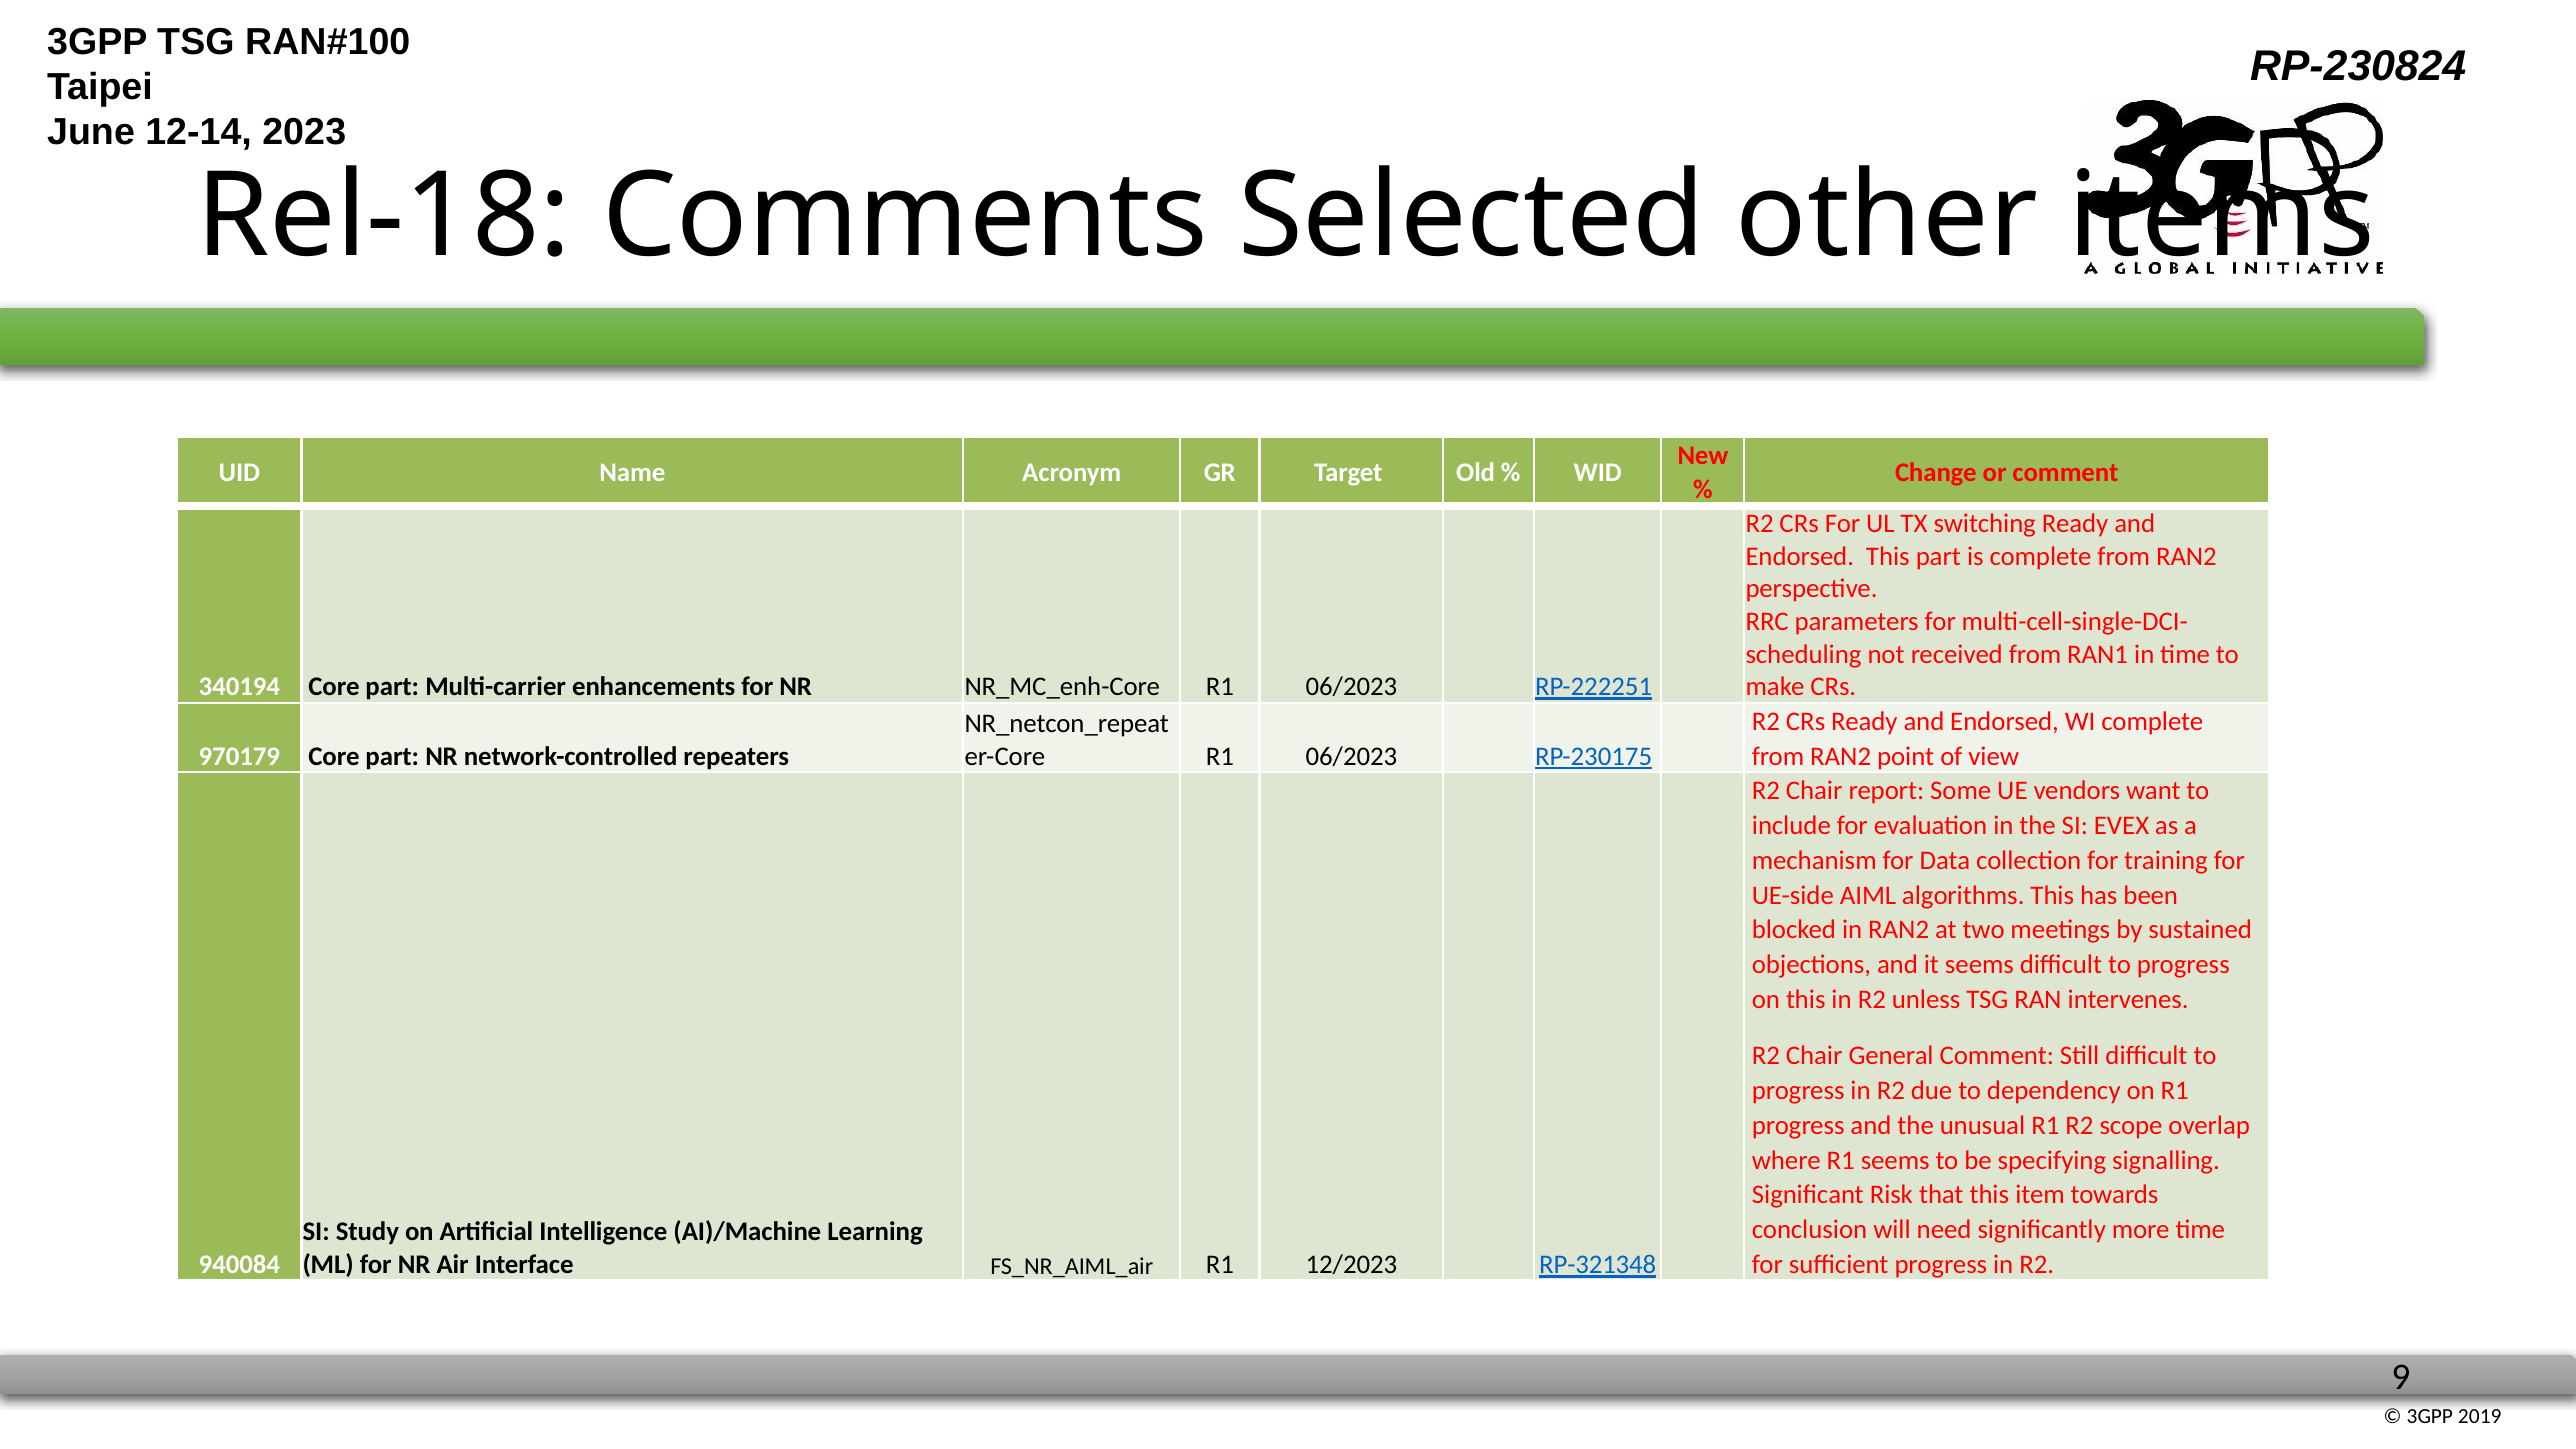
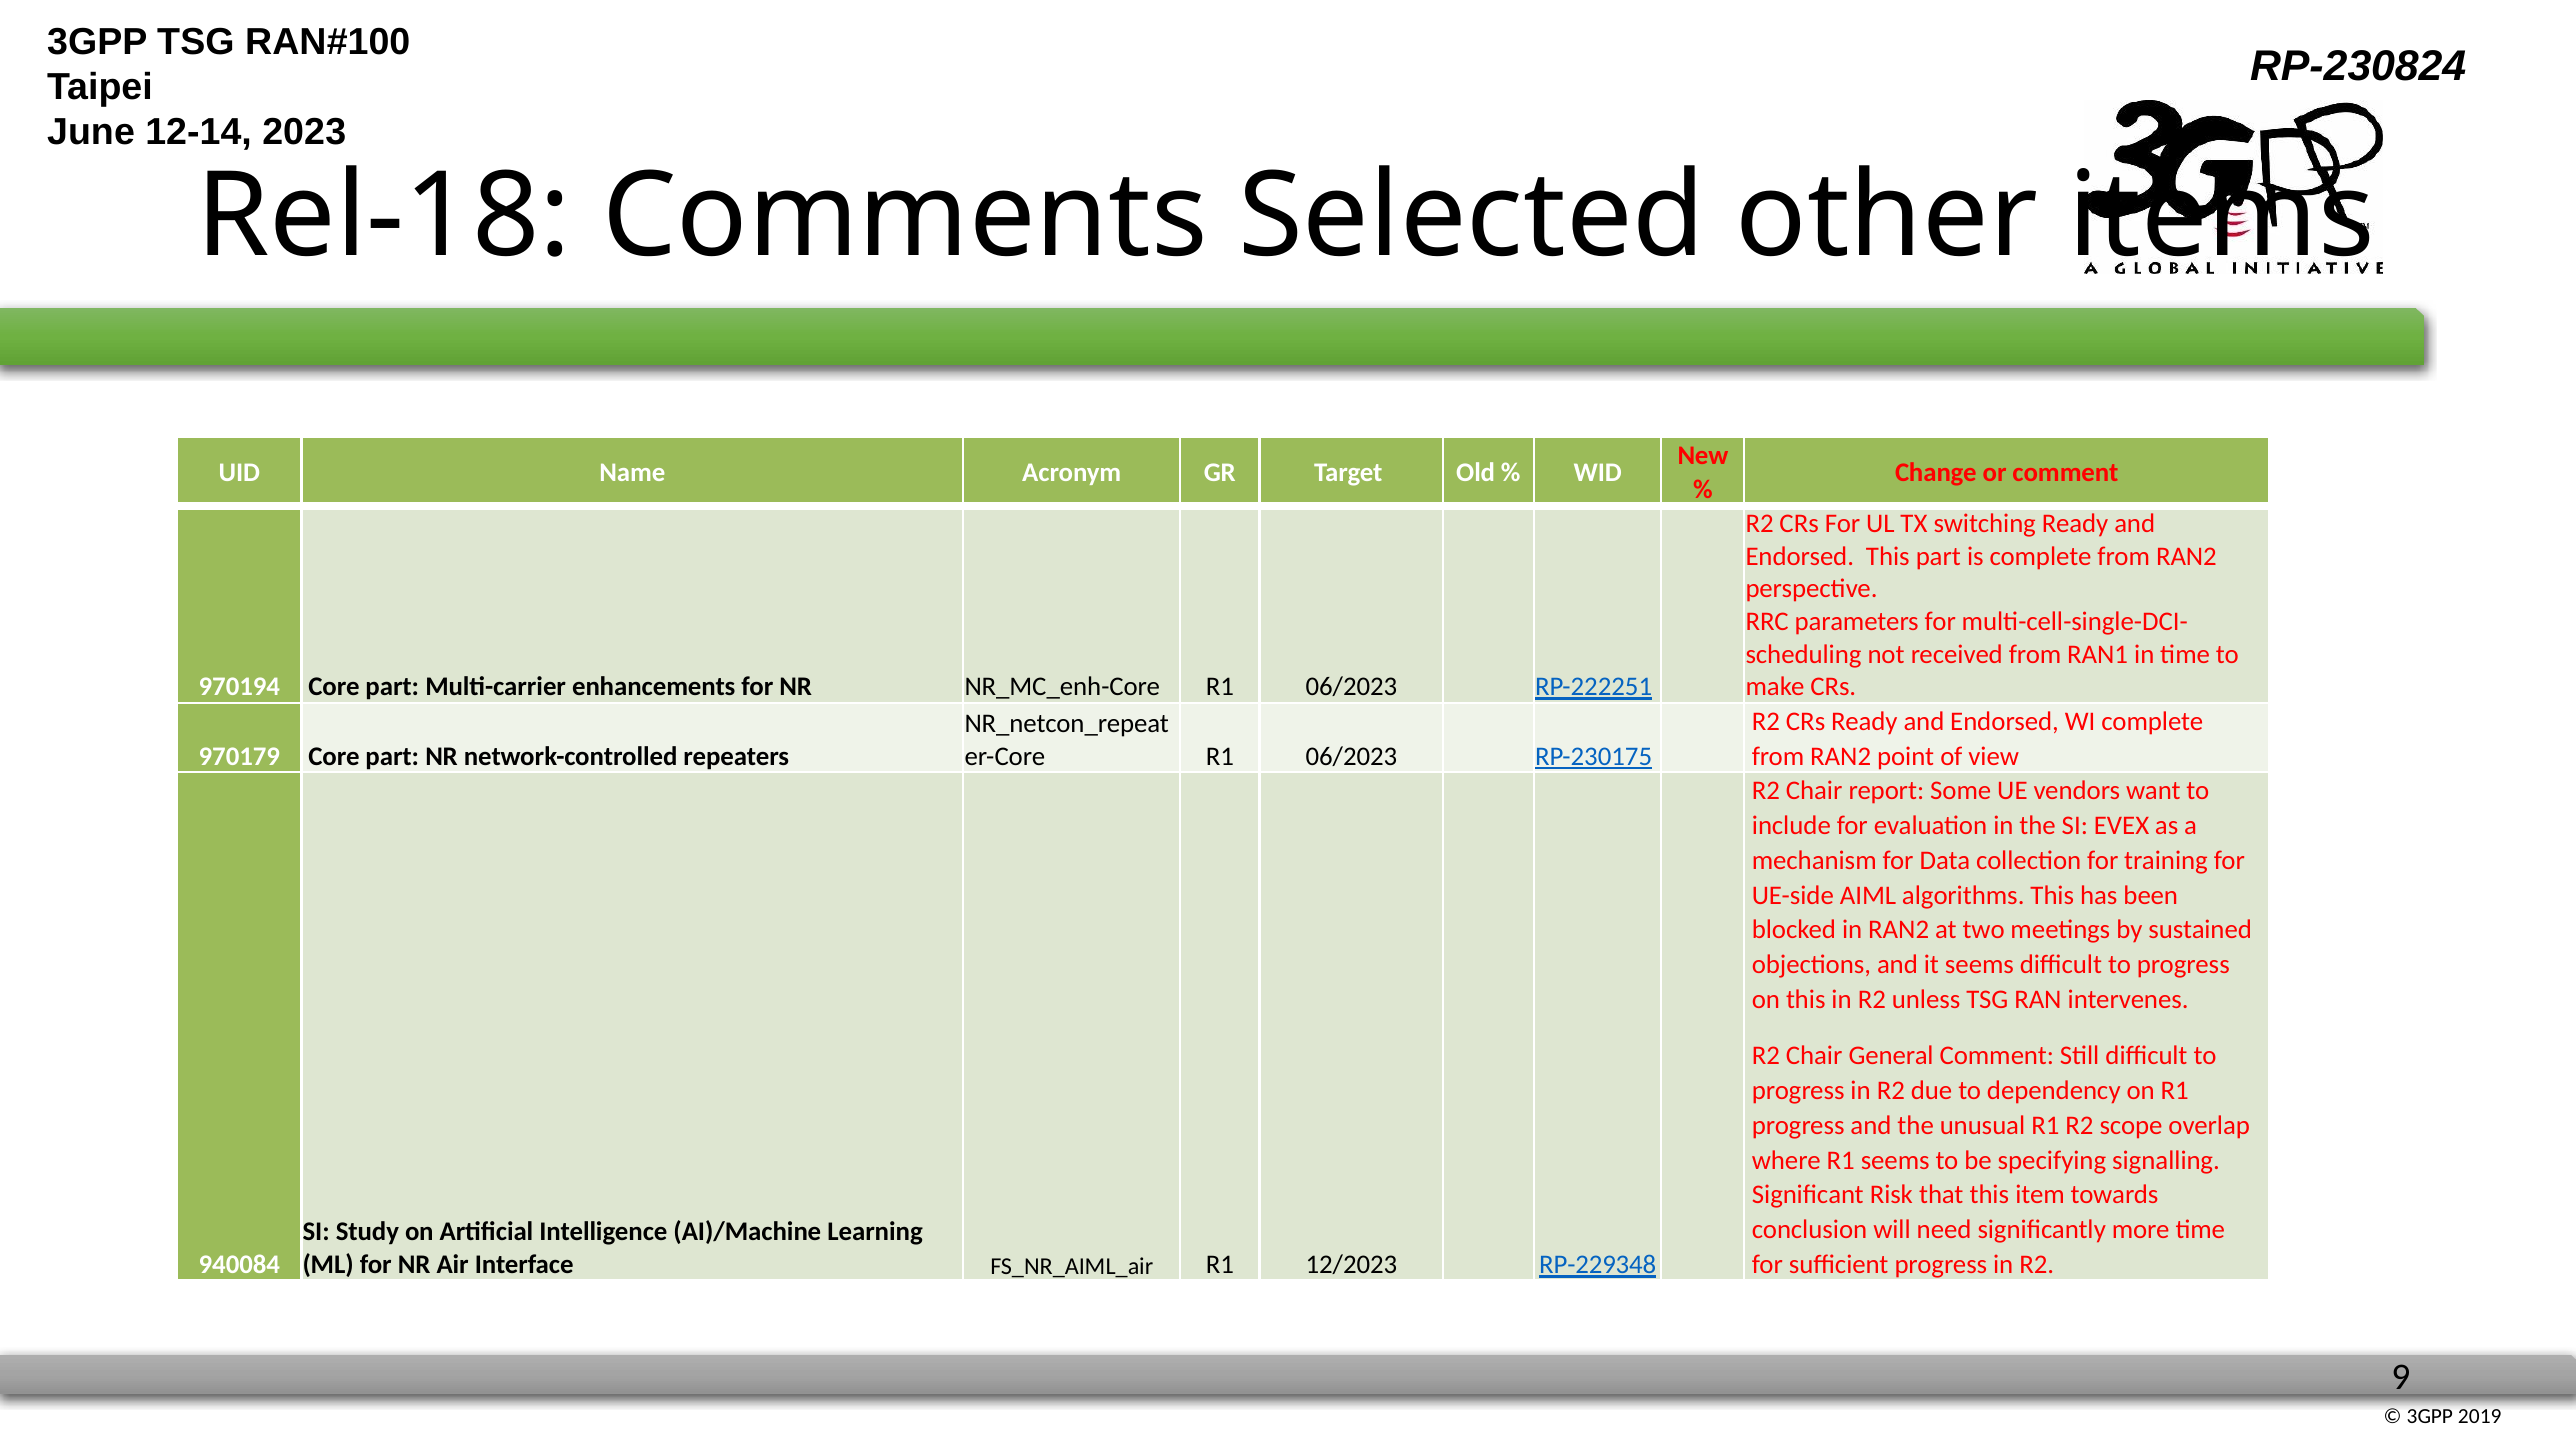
340194: 340194 -> 970194 (239, 687)
RP-321348: RP-321348 -> RP-229348 (1598, 1264)
